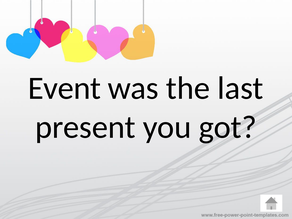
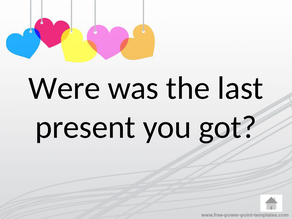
Event: Event -> Were (64, 88)
